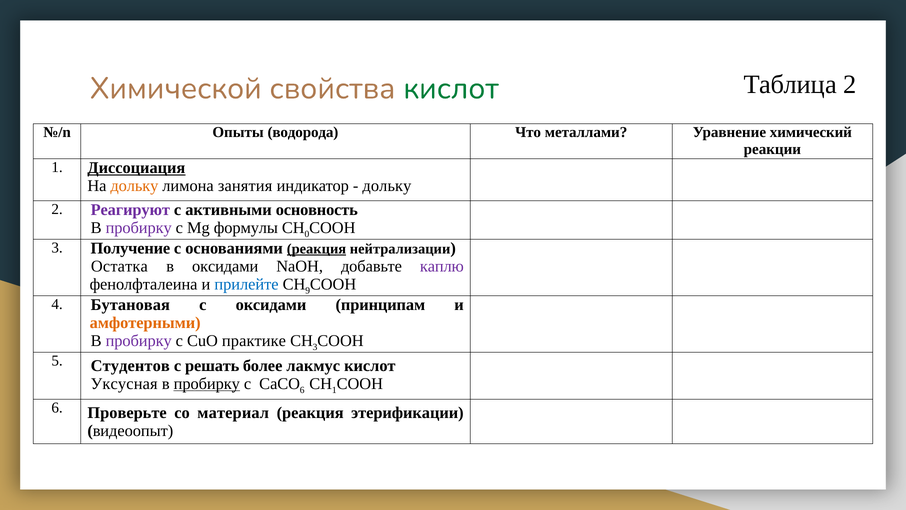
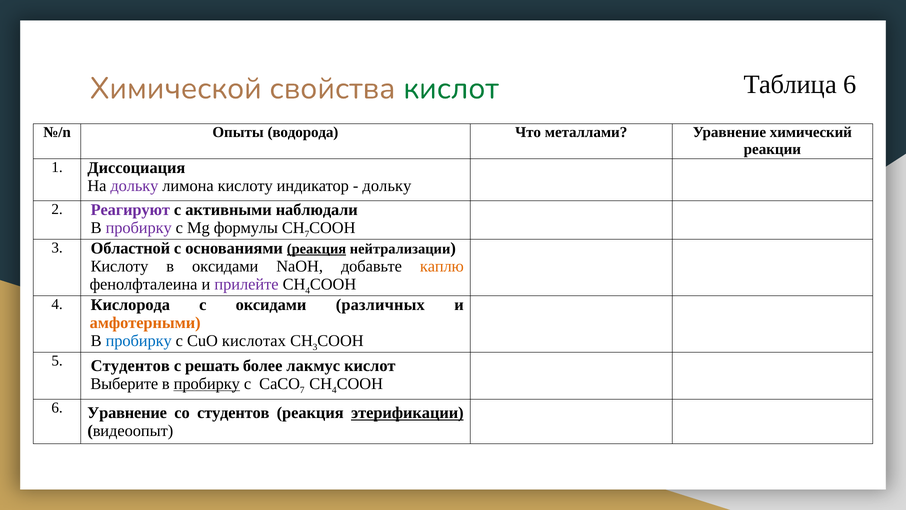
Таблица 2: 2 -> 6 (850, 84)
Диссоциация underline: present -> none (136, 168)
дольку colour: orange -> purple (134, 186)
лимона занятия: занятия -> кислоту (245, 186)
основность: основность -> наблюдали (317, 210)
0: 0 -> 7 (307, 234)
Получение: Получение -> Областной (130, 248)
Остатка: Остатка -> Кислоту (120, 266)
каплю colour: purple -> orange (442, 266)
прилейте colour: blue -> purple (246, 284)
9: 9 -> 4 (308, 290)
Бутановая: Бутановая -> Кислорода (130, 305)
принципам: принципам -> различных (380, 305)
пробирку colour: purple -> blue (139, 341)
практике: практике -> кислотах (254, 341)
Уксусная: Уксусная -> Выберите (124, 383)
6: 6 -> 7 (302, 390)
1: 1 -> 4 (334, 390)
6 Проверьте: Проверьте -> Уравнение (127, 412)
со материал: материал -> студентов (233, 412)
этерификации underline: none -> present (407, 412)
